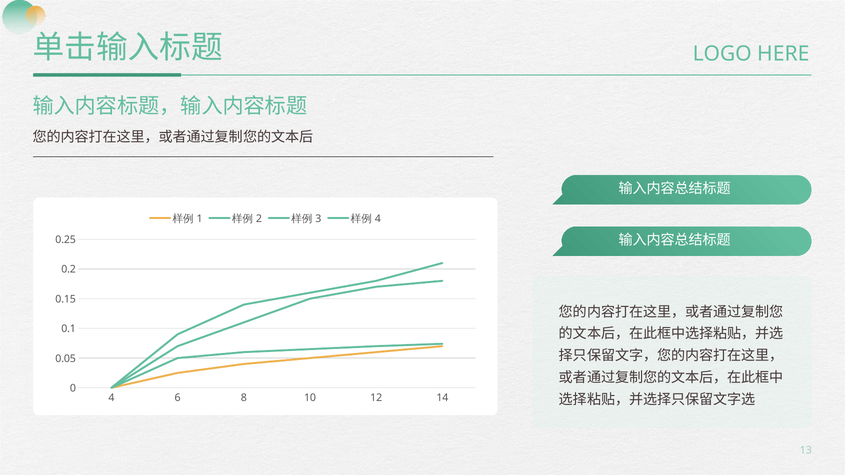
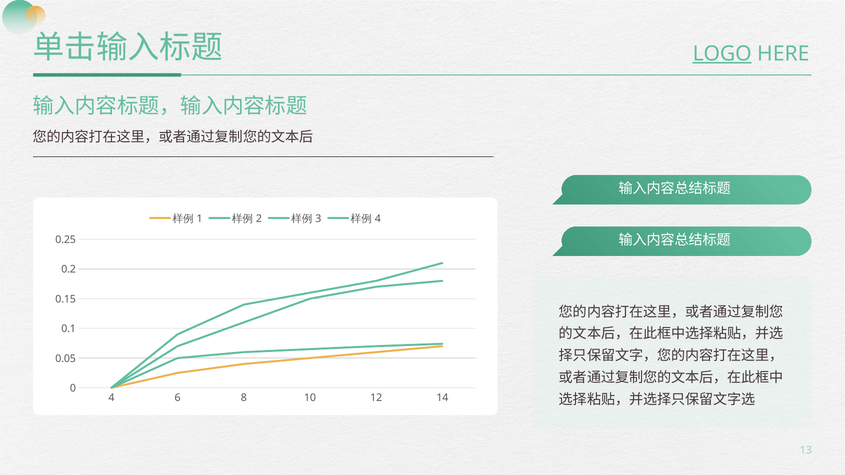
LOGO underline: none -> present (722, 54)
